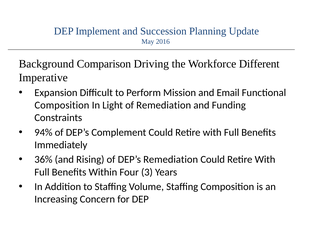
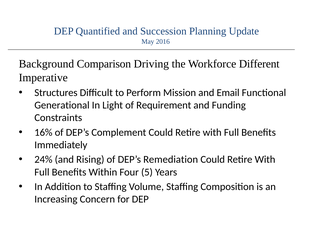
Implement: Implement -> Quantified (98, 31)
Expansion: Expansion -> Structures (56, 93)
Composition: Composition -> Generational (62, 105)
of Remediation: Remediation -> Requirement (164, 105)
94%: 94% -> 16% (43, 132)
36%: 36% -> 24% (43, 159)
3: 3 -> 5 (147, 172)
